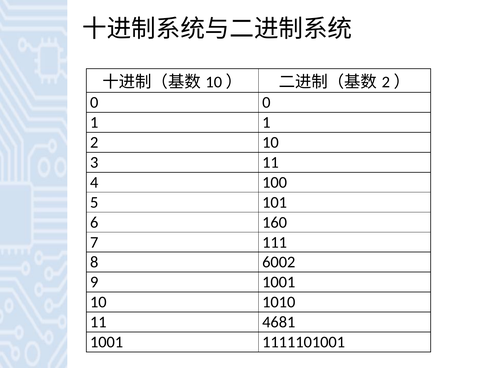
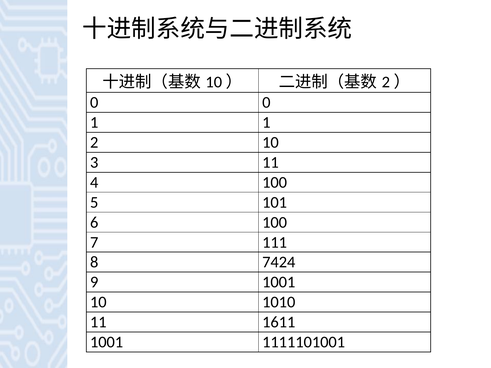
6 160: 160 -> 100 (275, 222)
6002: 6002 -> 7424 (279, 262)
4681: 4681 -> 1611 (279, 322)
